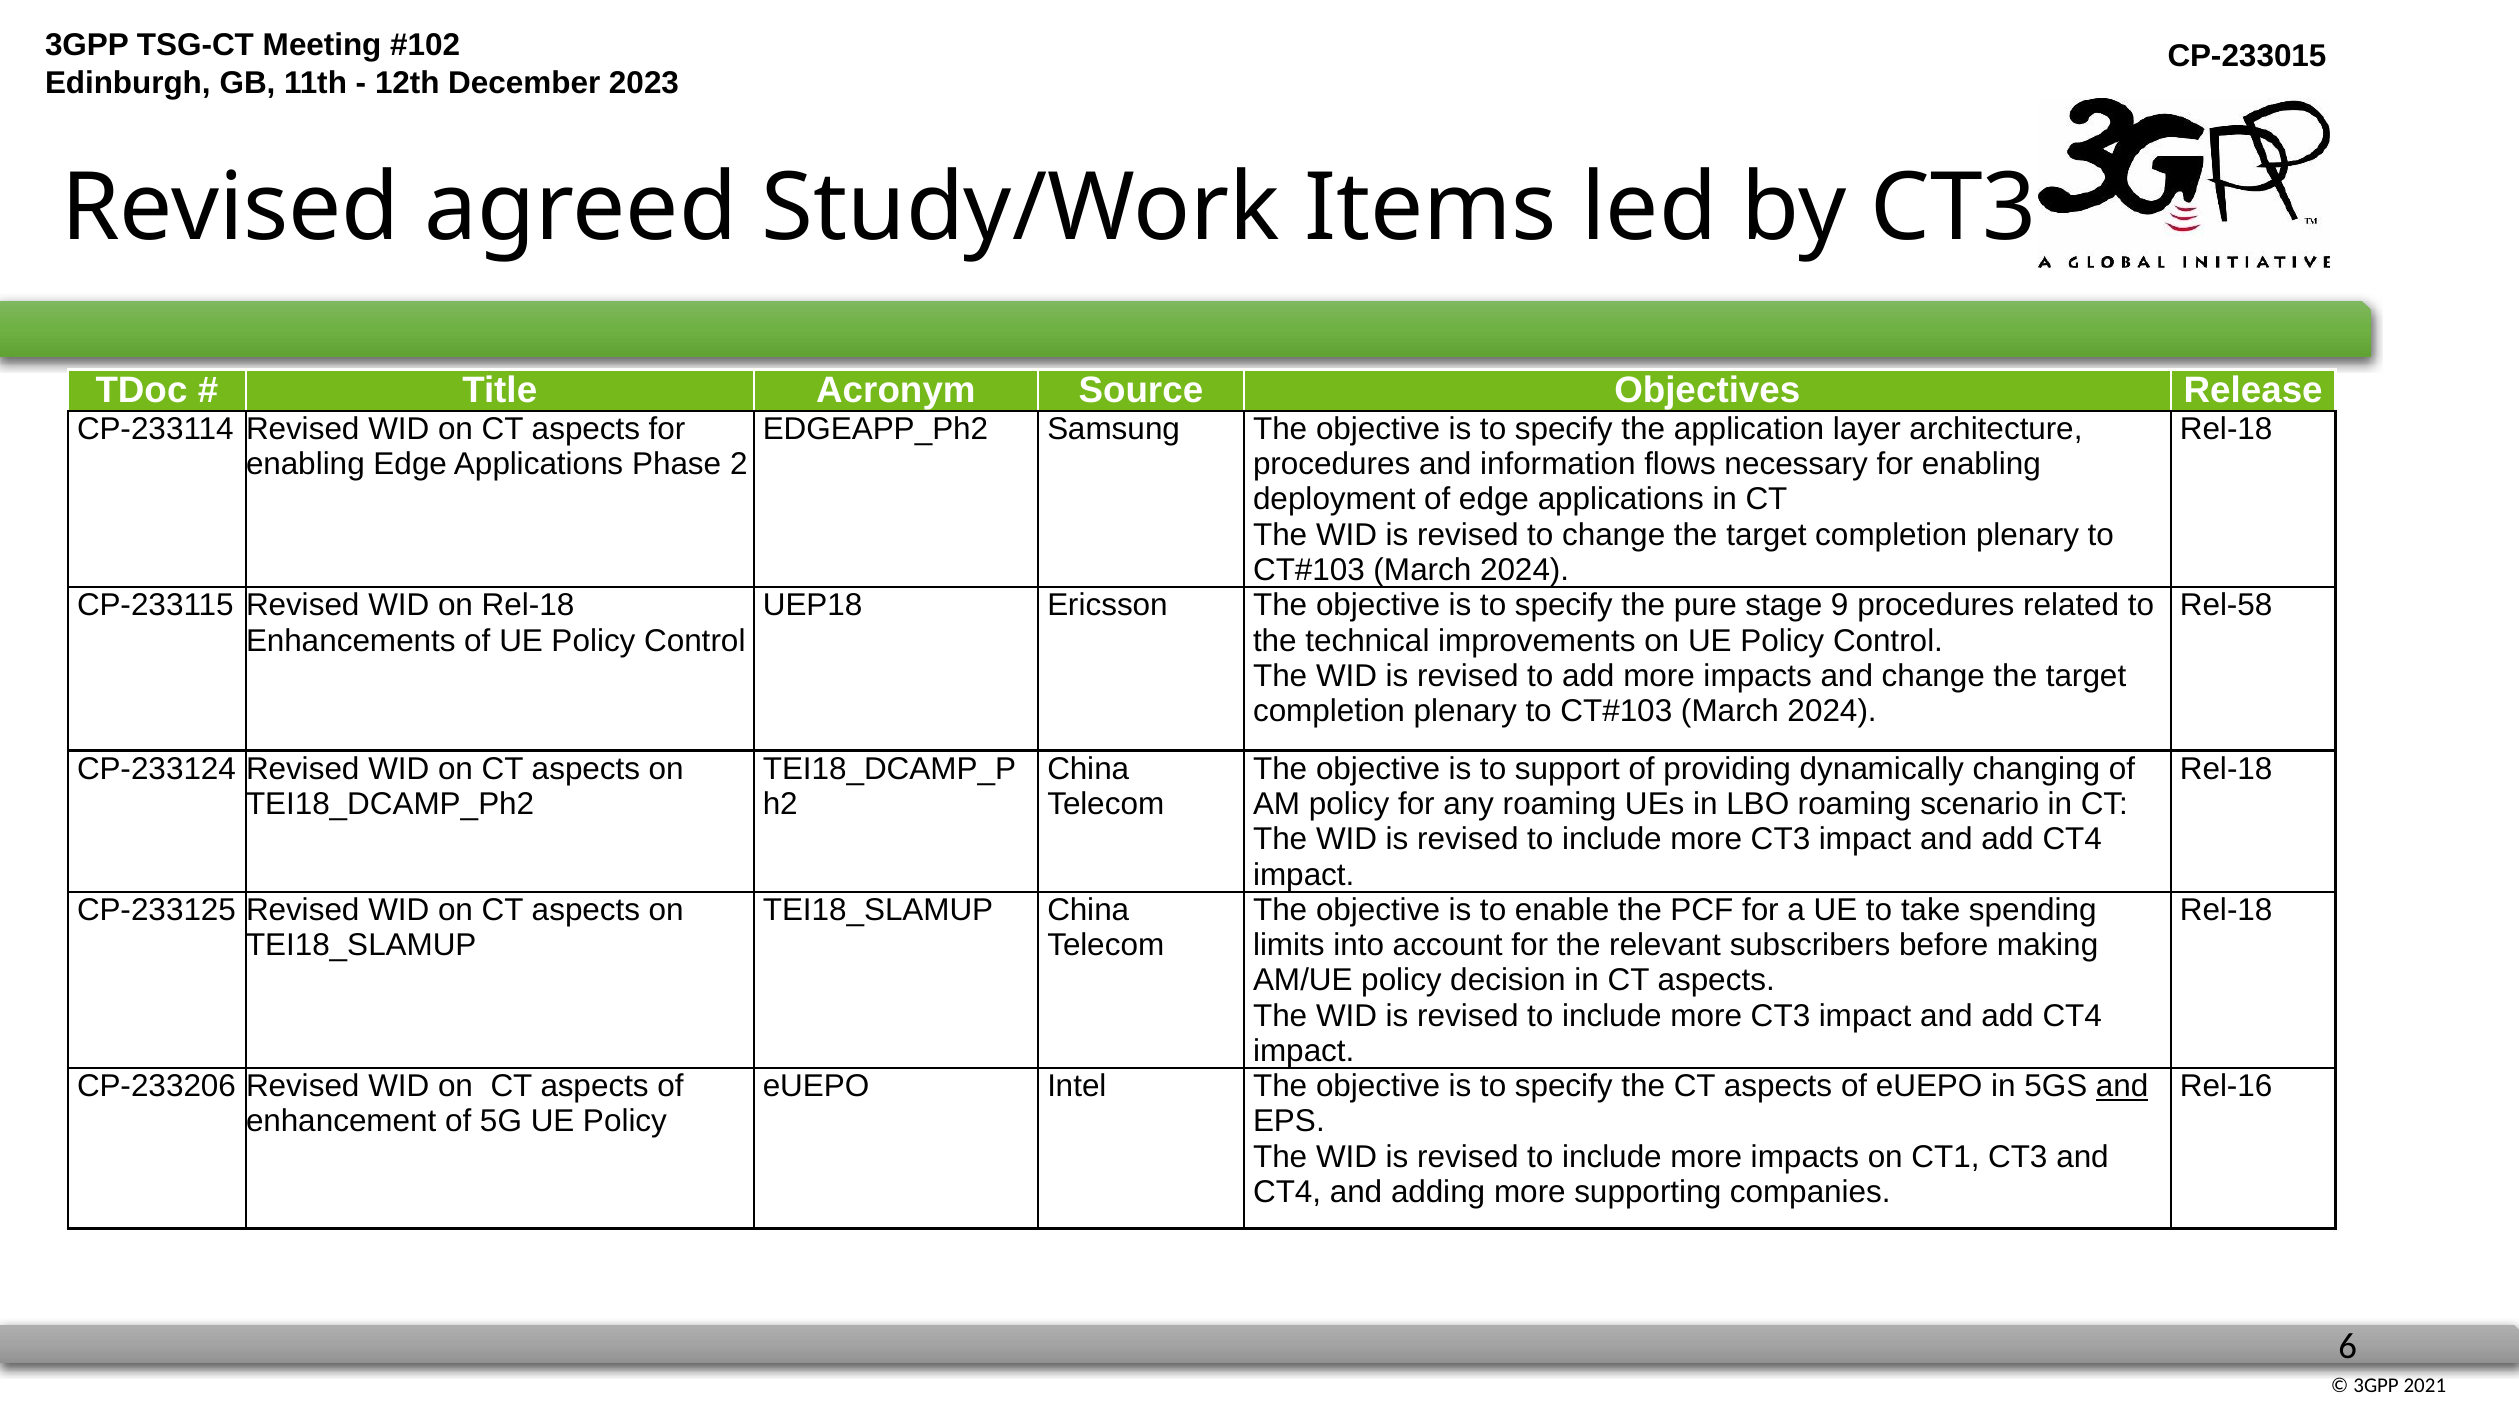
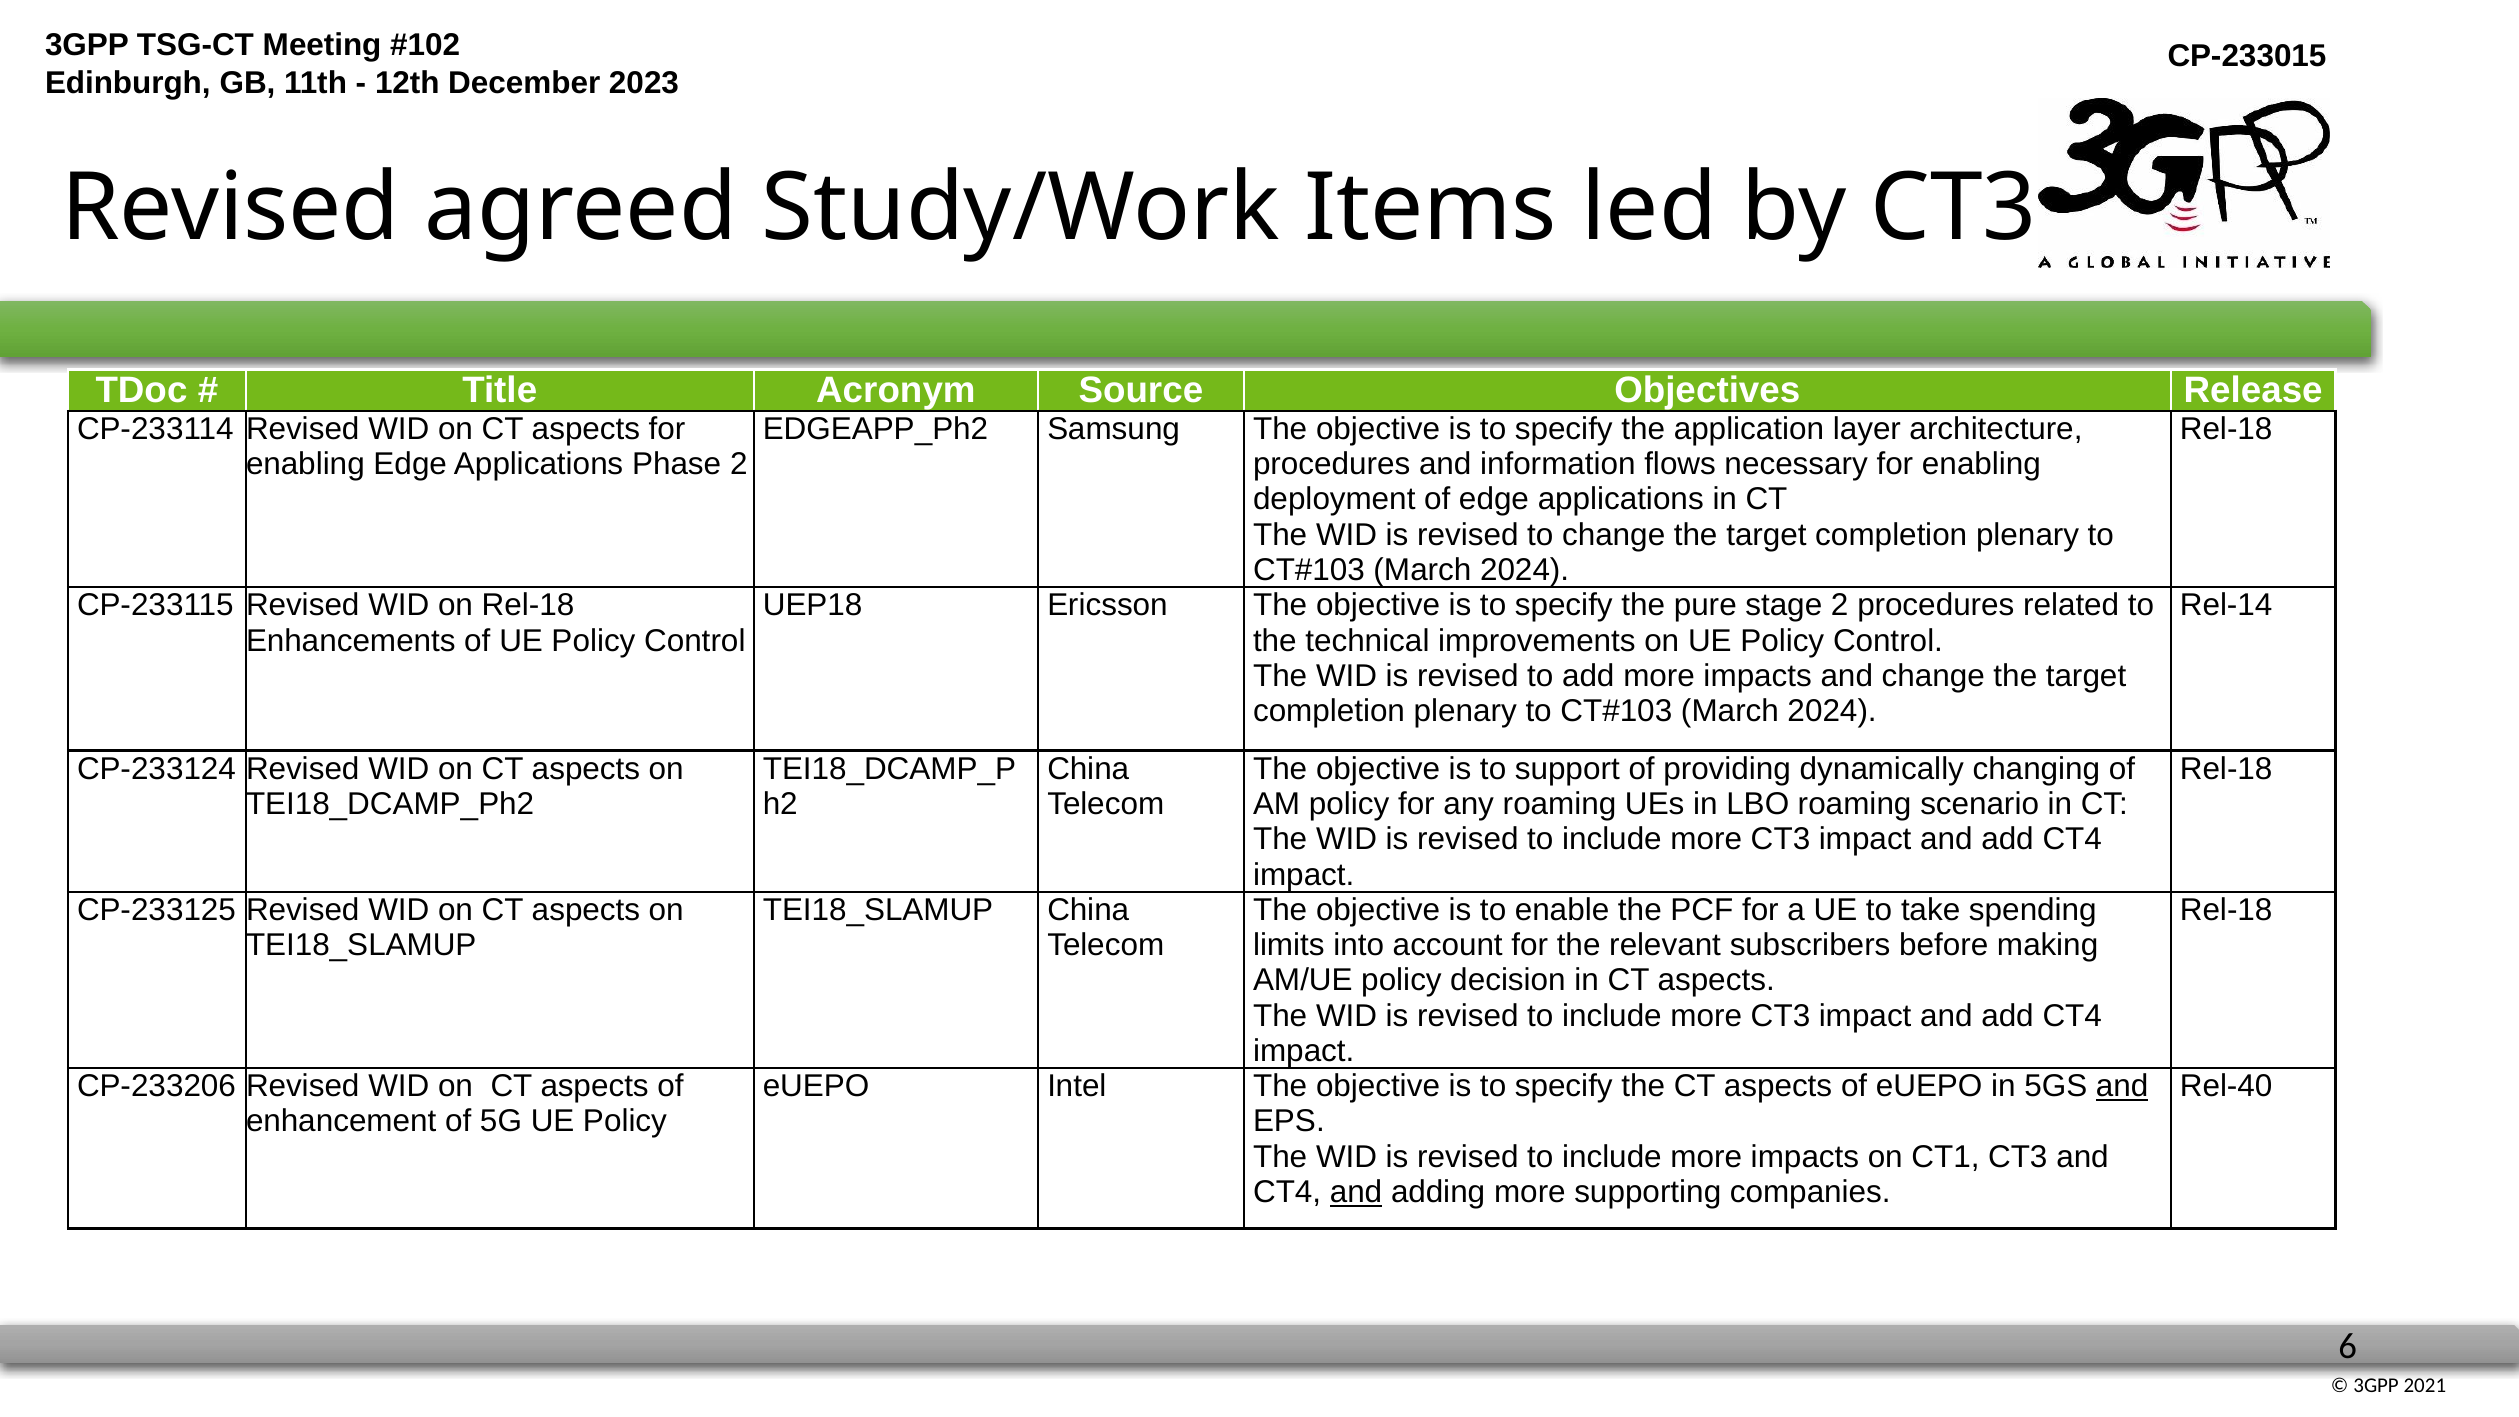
stage 9: 9 -> 2 (1840, 605)
Rel-58: Rel-58 -> Rel-14 (2226, 605)
Rel-16: Rel-16 -> Rel-40 (2226, 1086)
and underline: none -> present (1356, 1192)
